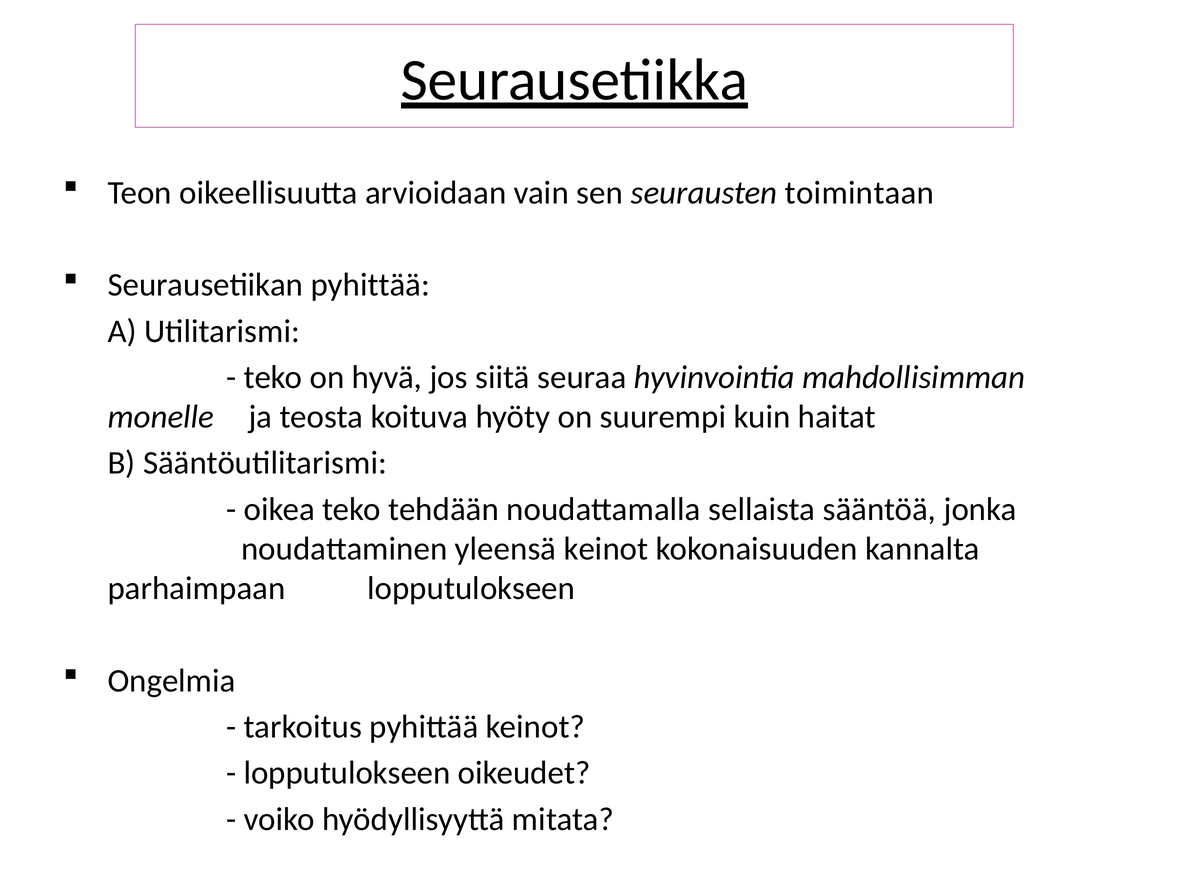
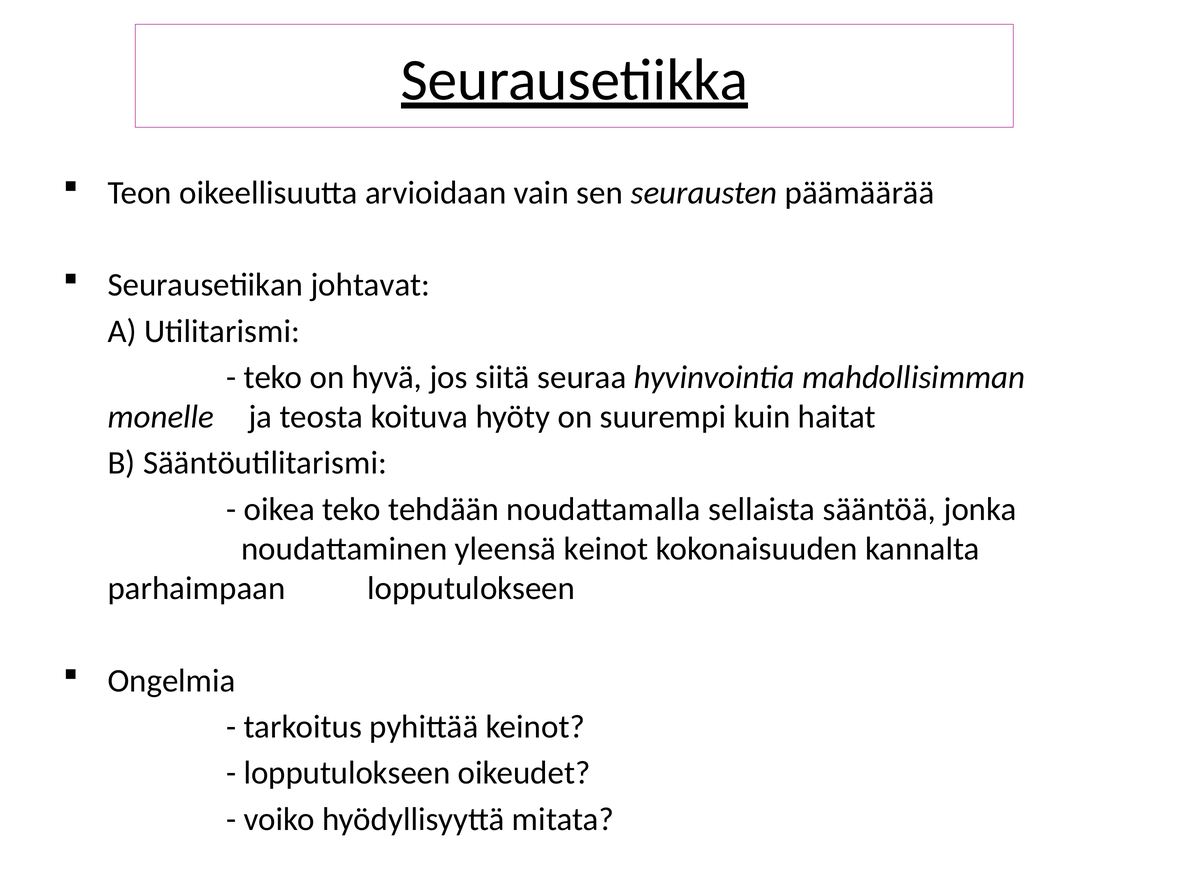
toimintaan: toimintaan -> päämäärää (860, 193)
Seurausetiikan pyhittää: pyhittää -> johtavat (370, 285)
